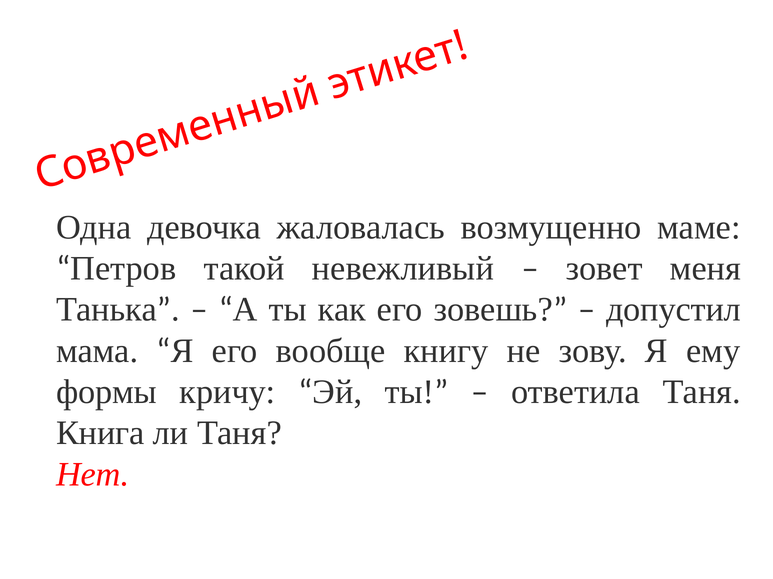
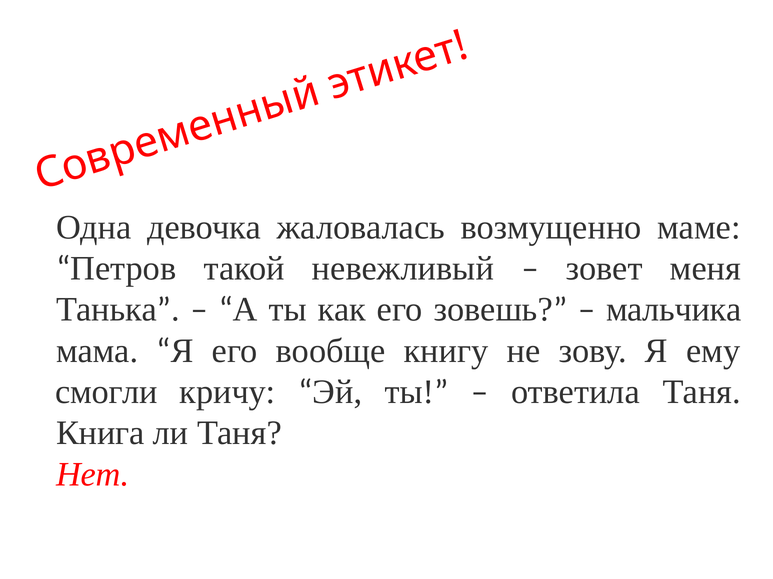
допустил: допустил -> мальчика (674, 310)
формы: формы -> смогли (106, 392)
